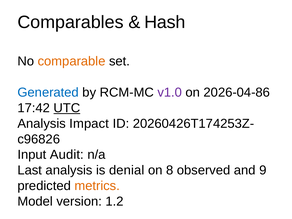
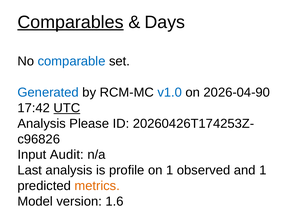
Comparables underline: none -> present (71, 22)
Hash: Hash -> Days (165, 22)
comparable colour: orange -> blue (72, 61)
v1.0 colour: purple -> blue (170, 92)
2026-04-86: 2026-04-86 -> 2026-04-90 (237, 92)
Impact: Impact -> Please (89, 124)
denial: denial -> profile (127, 170)
on 8: 8 -> 1 (170, 170)
and 9: 9 -> 1 (263, 170)
1.2: 1.2 -> 1.6 (115, 201)
